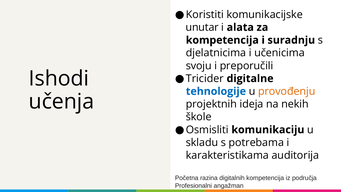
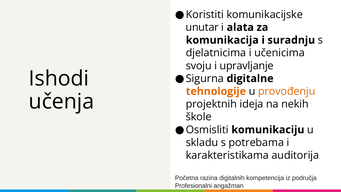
kompetencija: kompetencija -> komunikacija (222, 40)
preporučili: preporučili -> upravljanje (247, 66)
Tricider: Tricider -> Sigurna (205, 78)
tehnologije colour: blue -> orange (216, 91)
